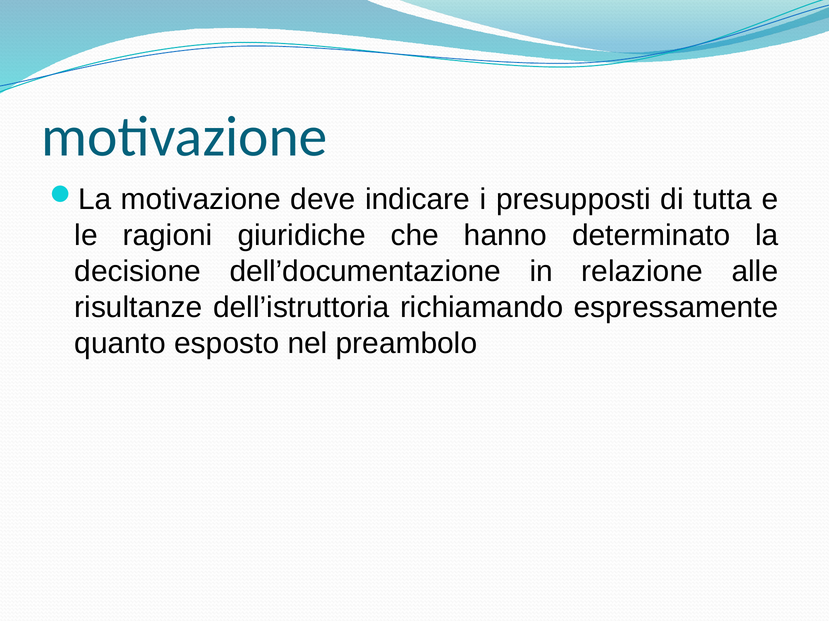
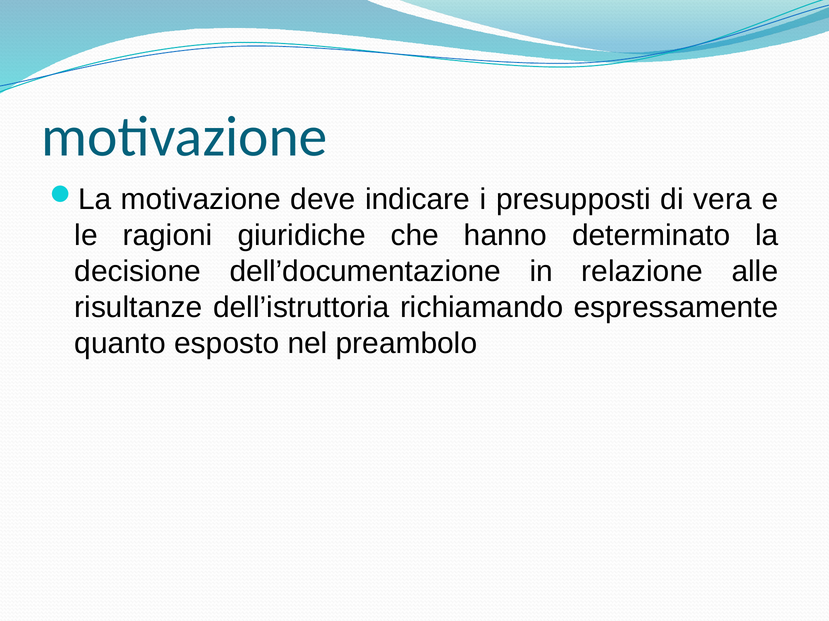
tutta: tutta -> vera (723, 200)
